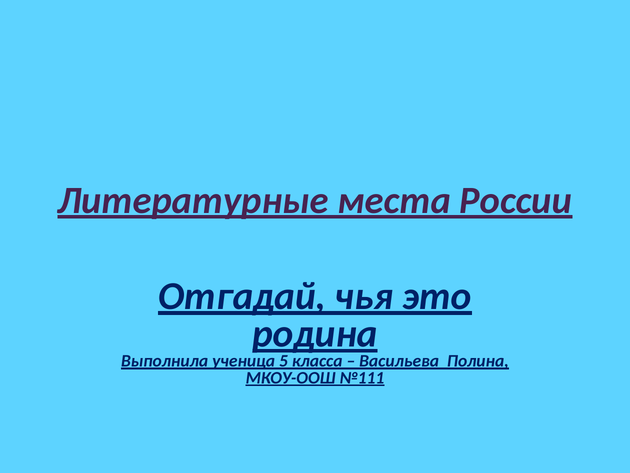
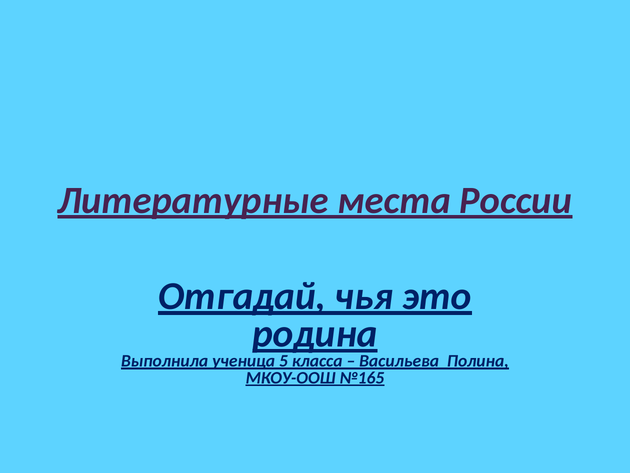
№111: №111 -> №165 (362, 377)
